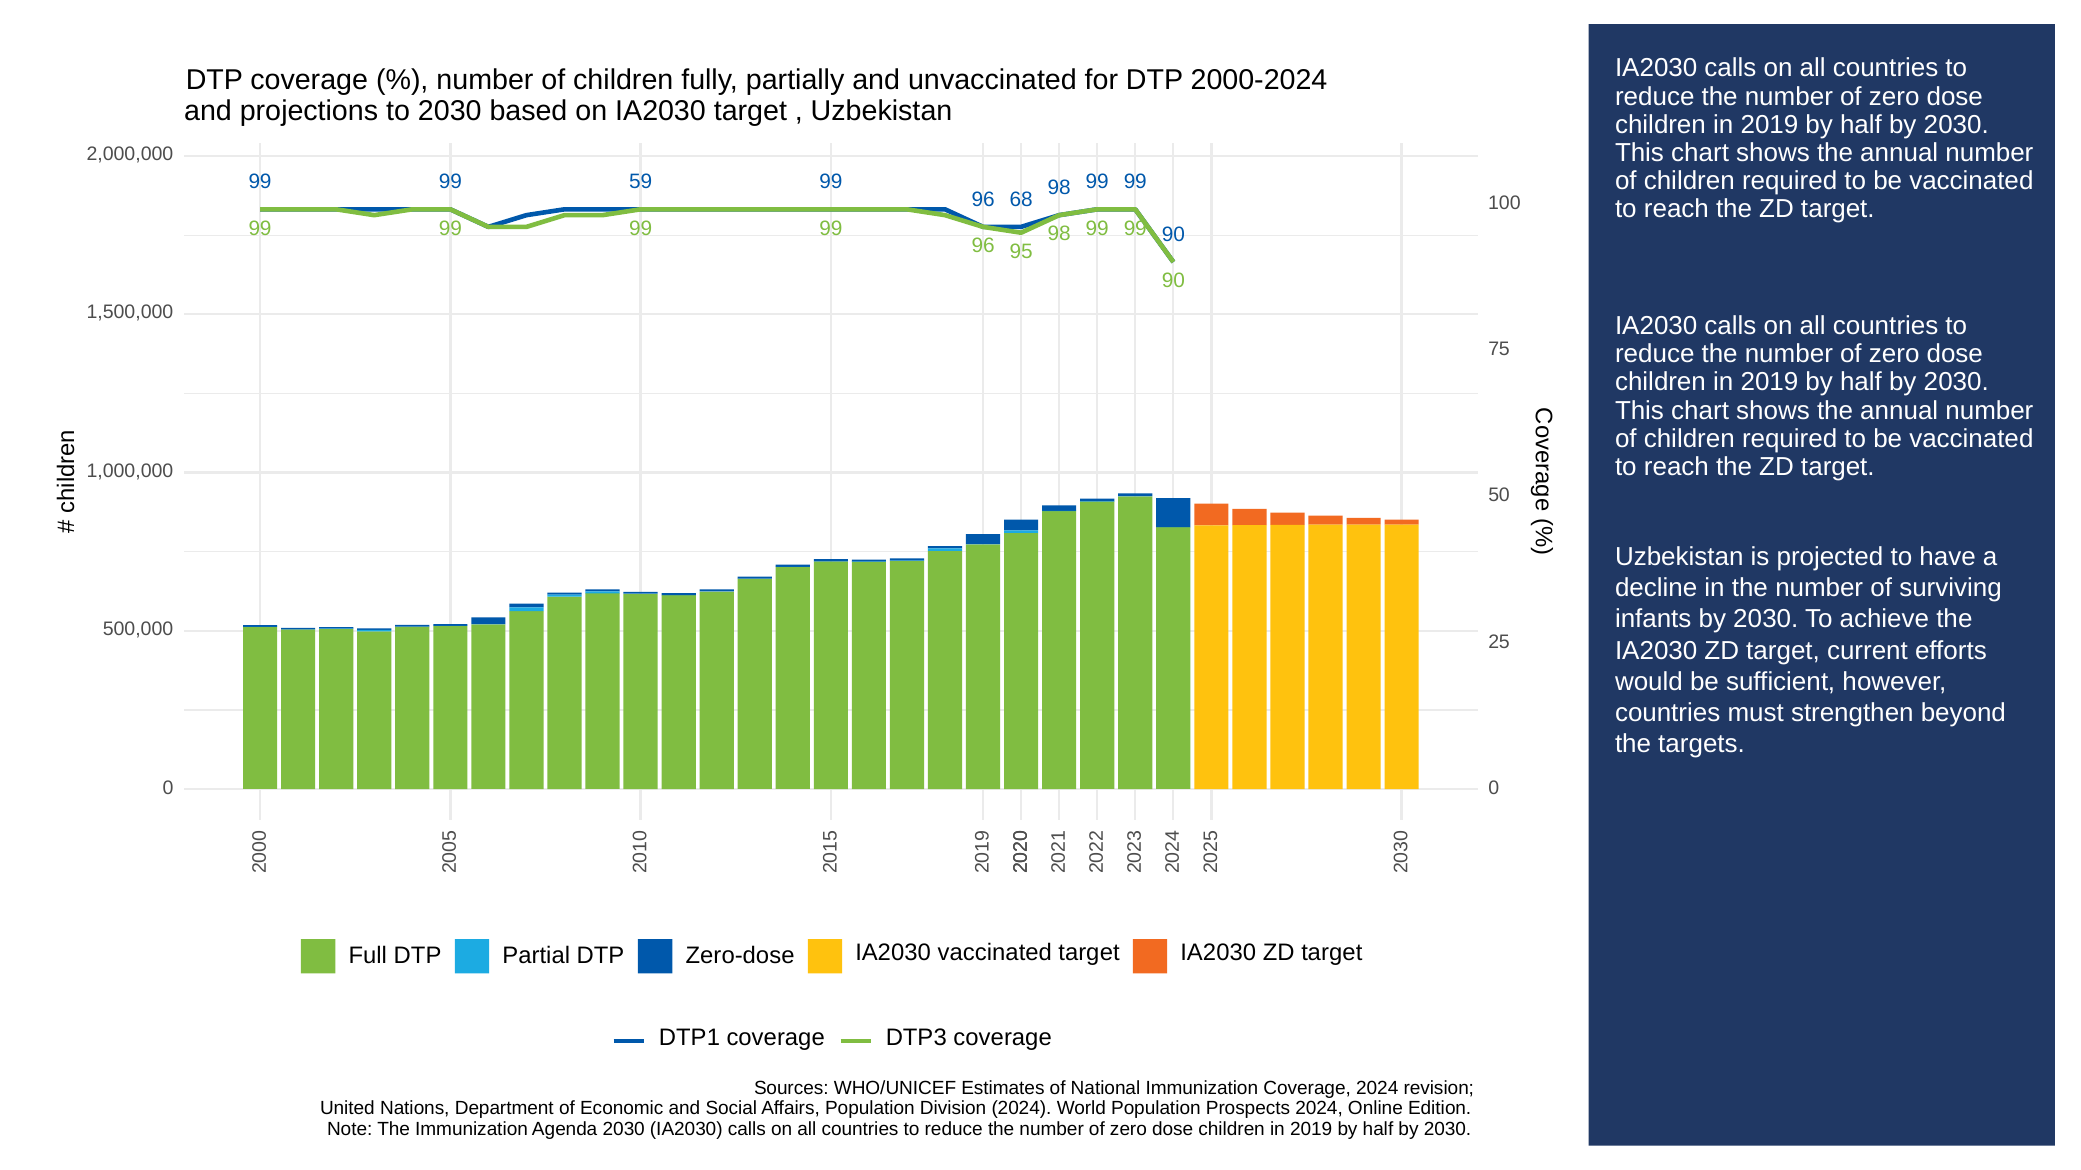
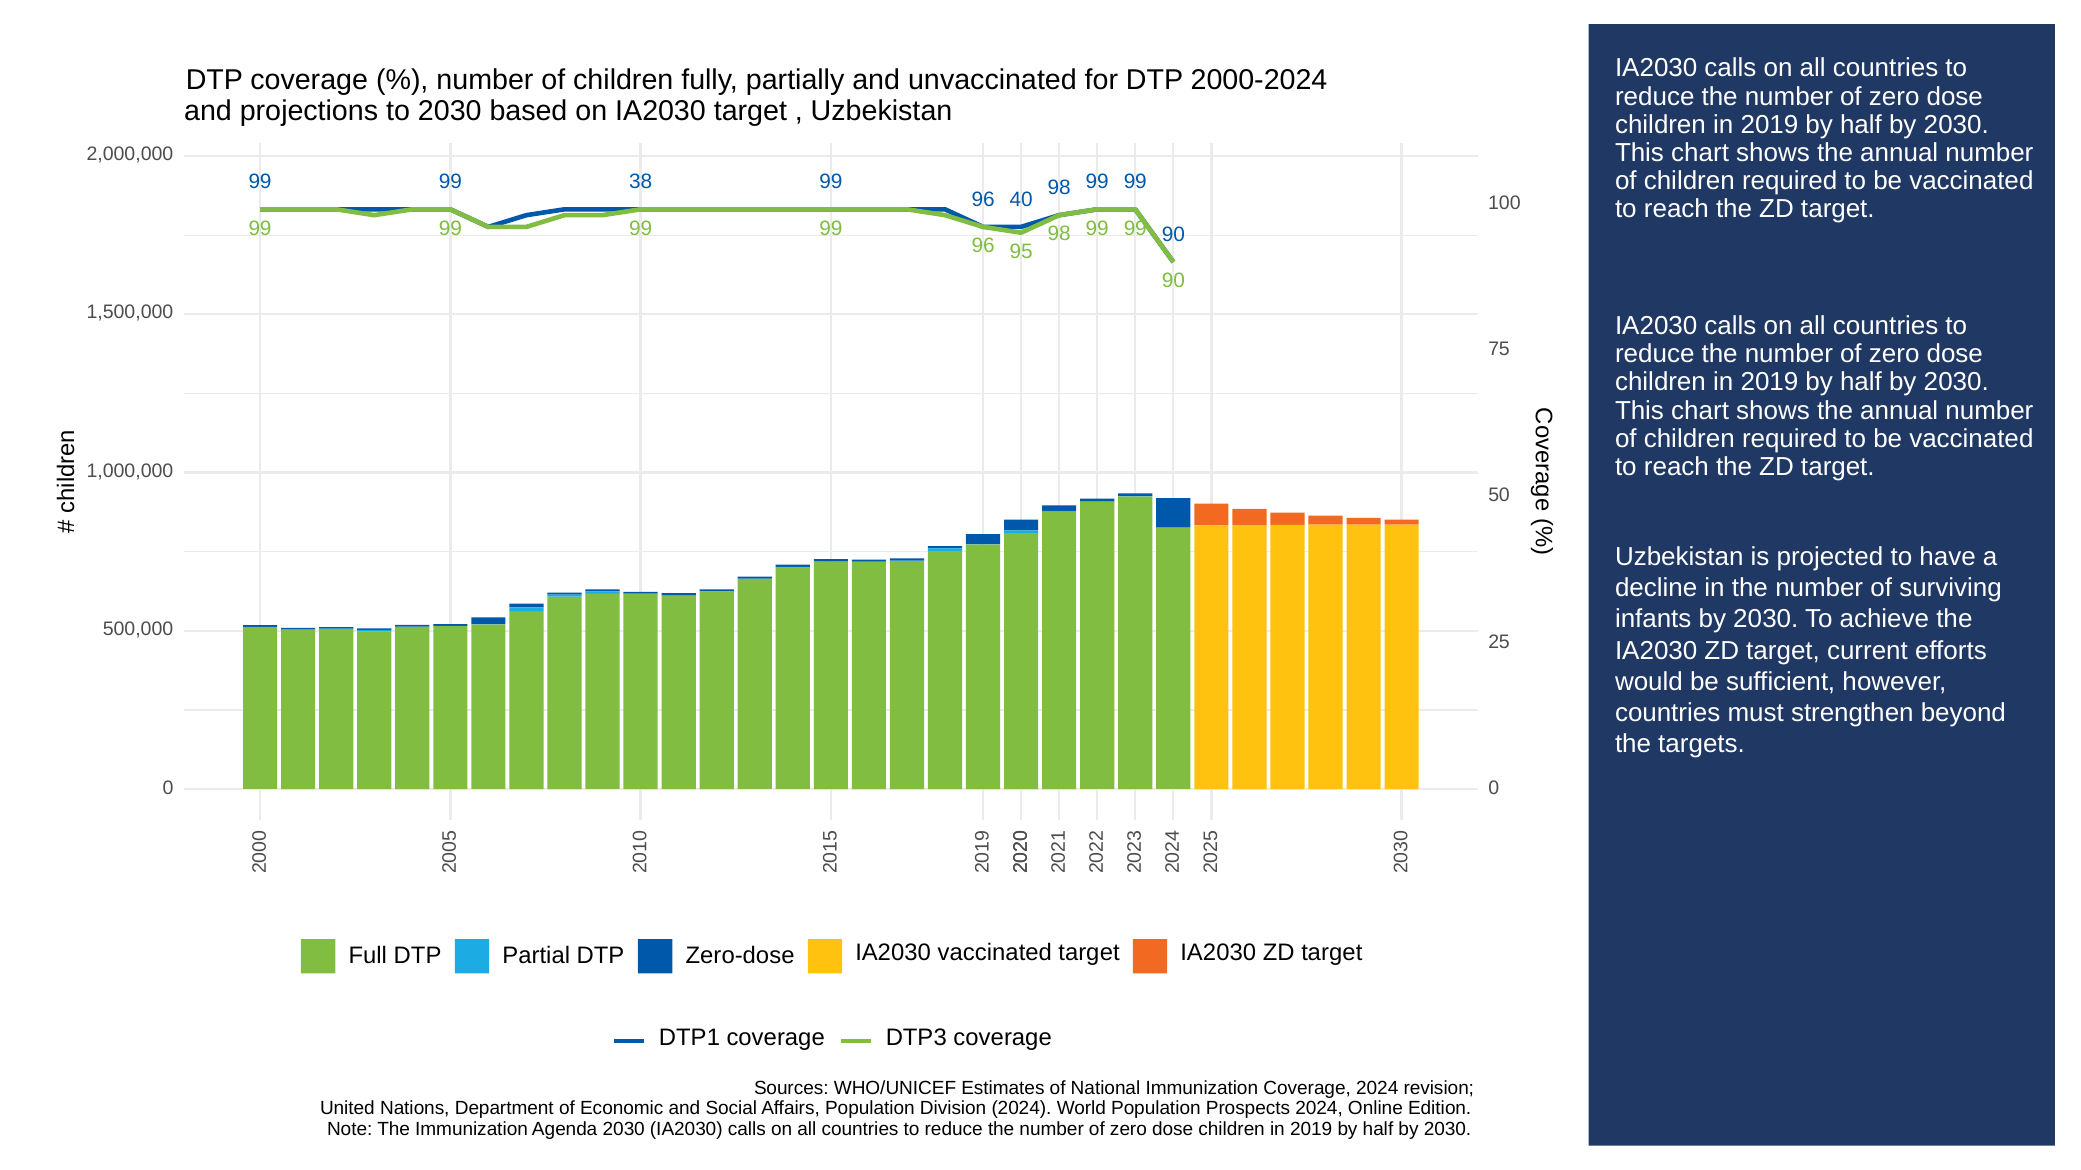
59: 59 -> 38 (641, 182)
68: 68 -> 40 (1021, 199)
